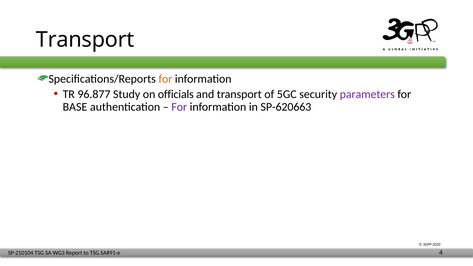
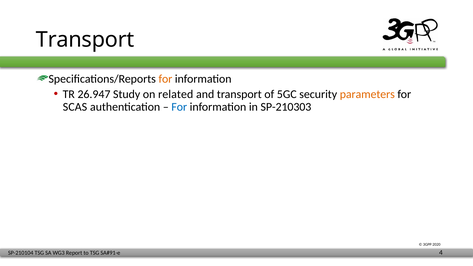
96.877: 96.877 -> 26.947 (94, 94)
officials: officials -> related (176, 94)
parameters colour: purple -> orange (367, 94)
BASE: BASE -> SCAS (75, 107)
For colour: purple -> blue (179, 107)
SP-620663: SP-620663 -> SP-210303 (286, 107)
